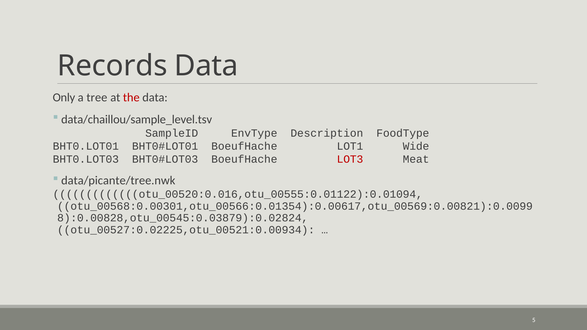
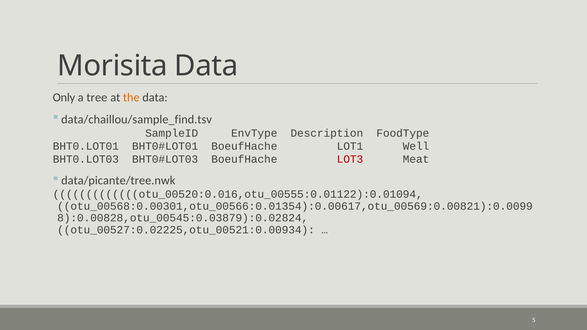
Records: Records -> Morisita (112, 66)
the colour: red -> orange (131, 98)
data/chaillou/sample_level.tsv: data/chaillou/sample_level.tsv -> data/chaillou/sample_find.tsv (137, 119)
Wide: Wide -> Well (416, 146)
